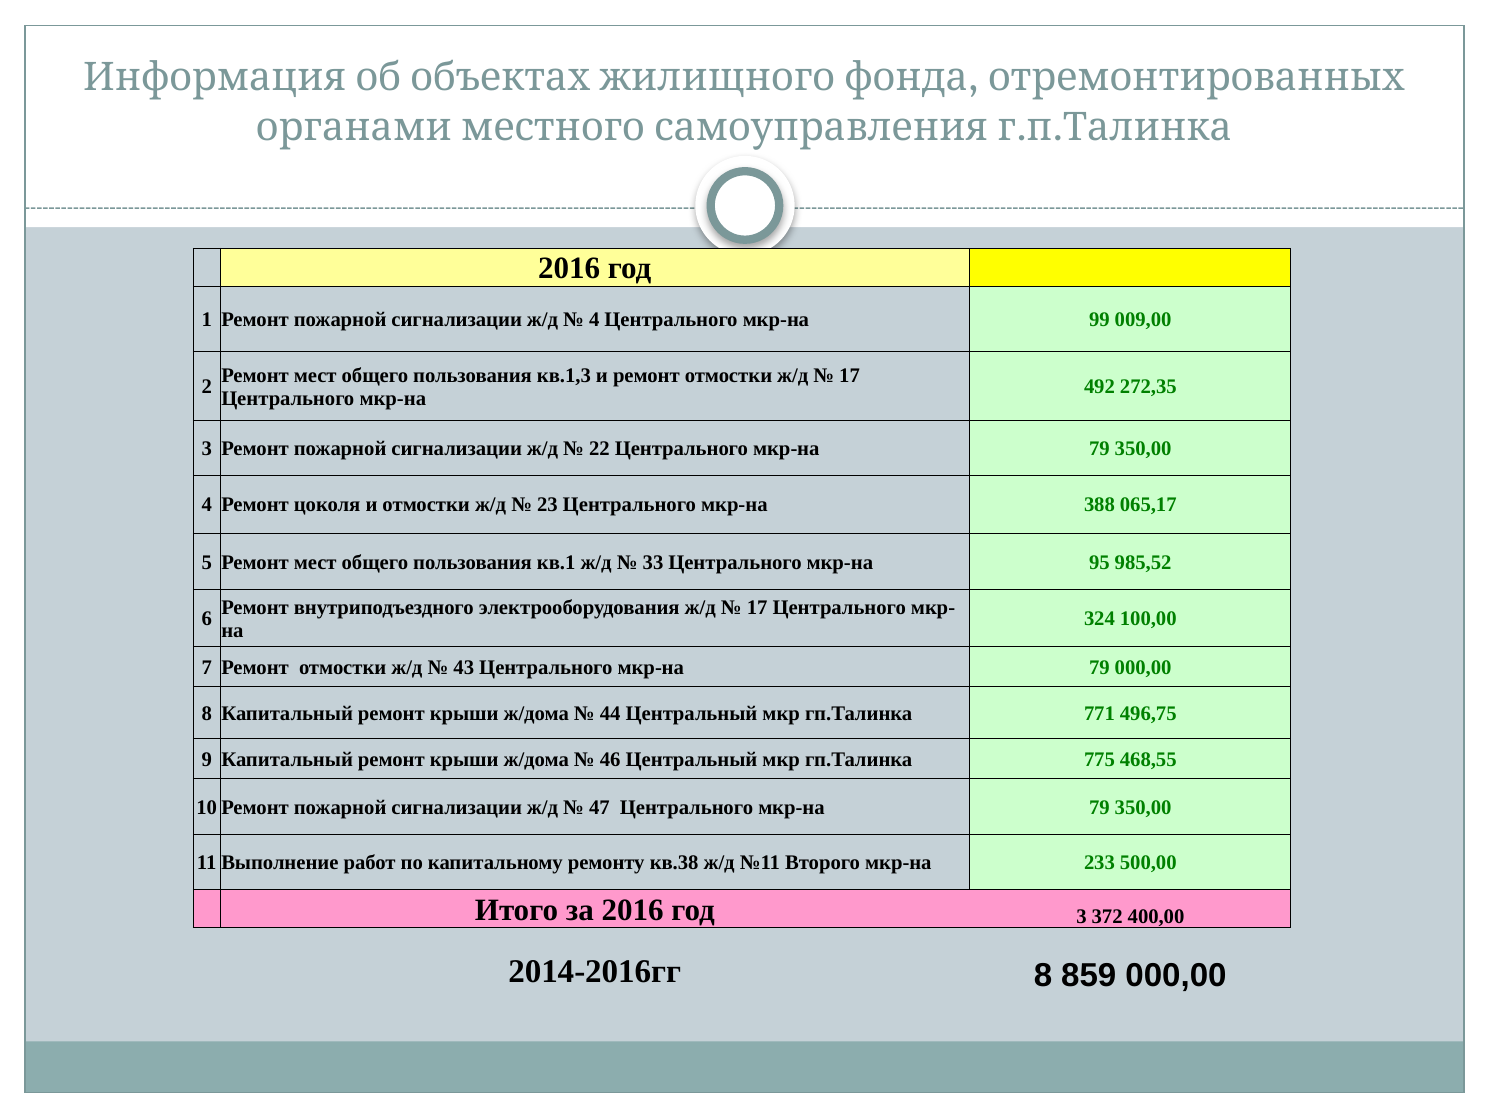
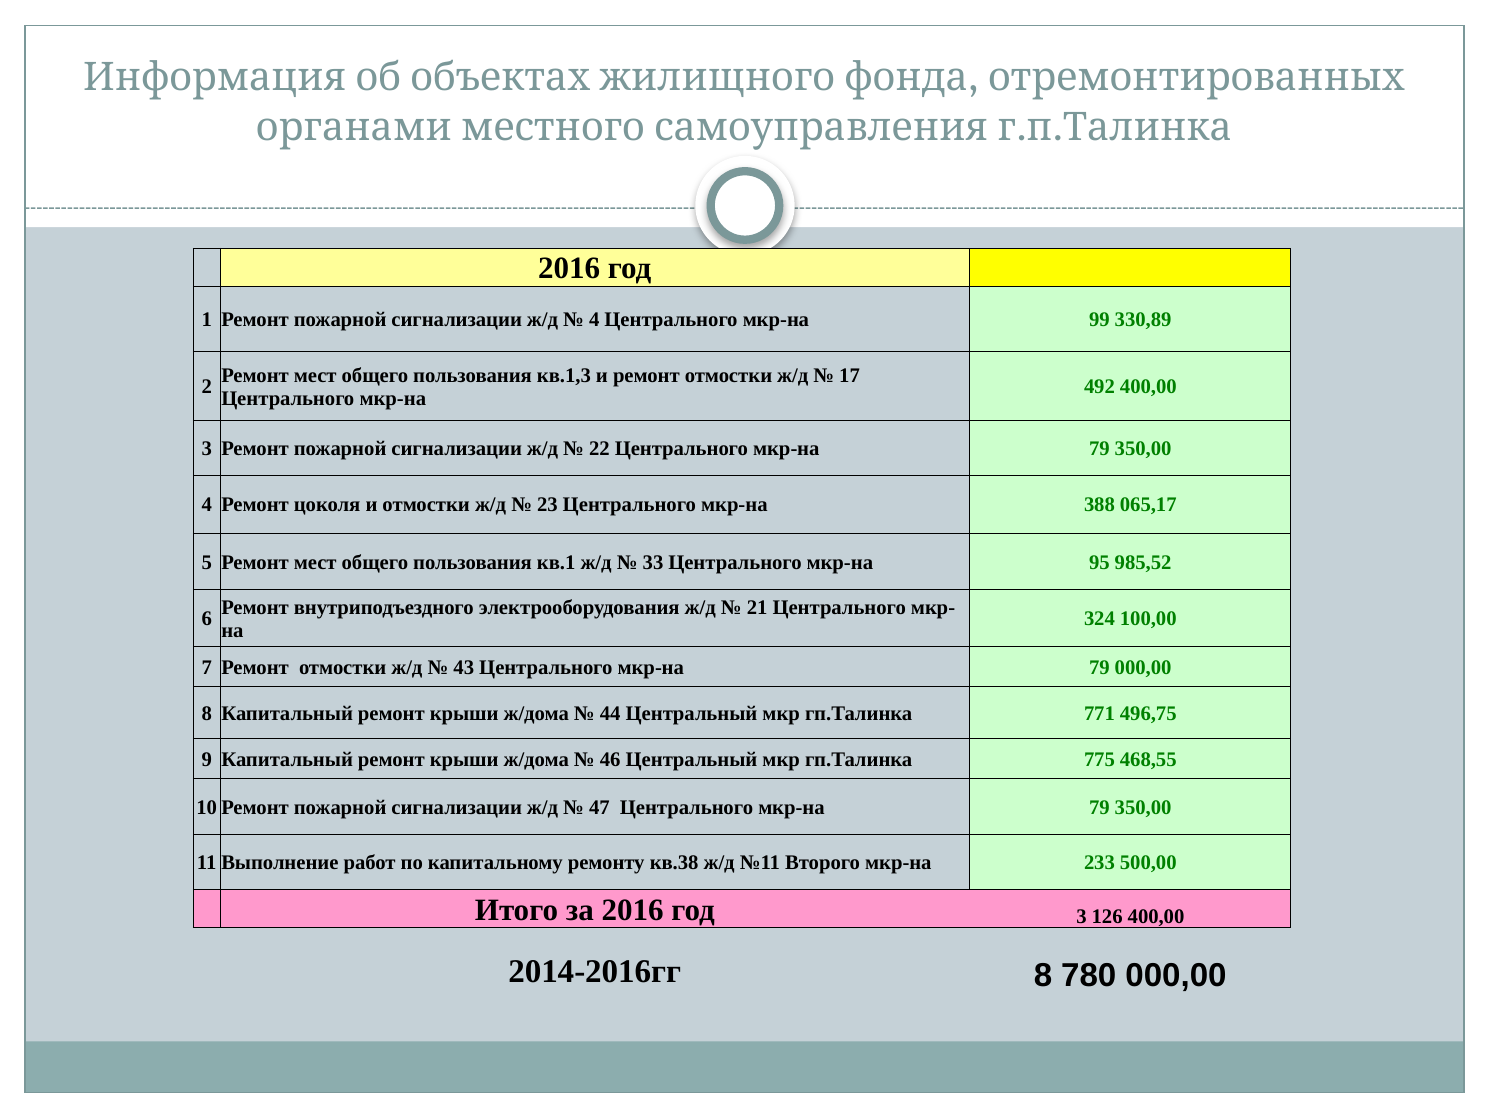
009,00: 009,00 -> 330,89 (1143, 319)
492 272,35: 272,35 -> 400,00 (1148, 387)
17: 17 -> 21 (757, 607)
372: 372 -> 126 (1107, 916)
859: 859 -> 780 (1089, 975)
